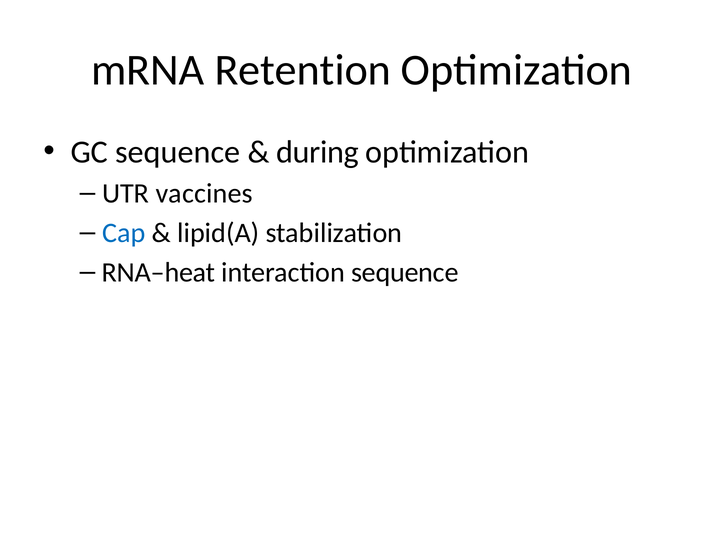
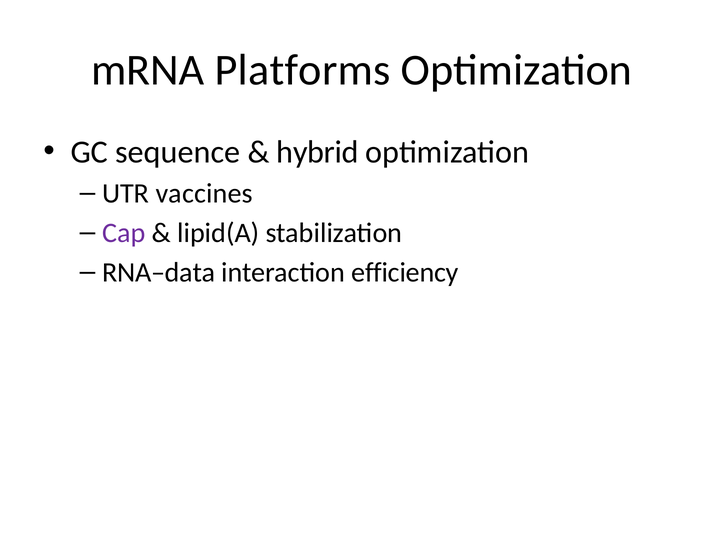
Retention: Retention -> Platforms (303, 70)
during: during -> hybrid (318, 152)
Cap colour: blue -> purple (124, 233)
RNA–heat: RNA–heat -> RNA–data (159, 272)
interaction sequence: sequence -> efficiency (405, 272)
